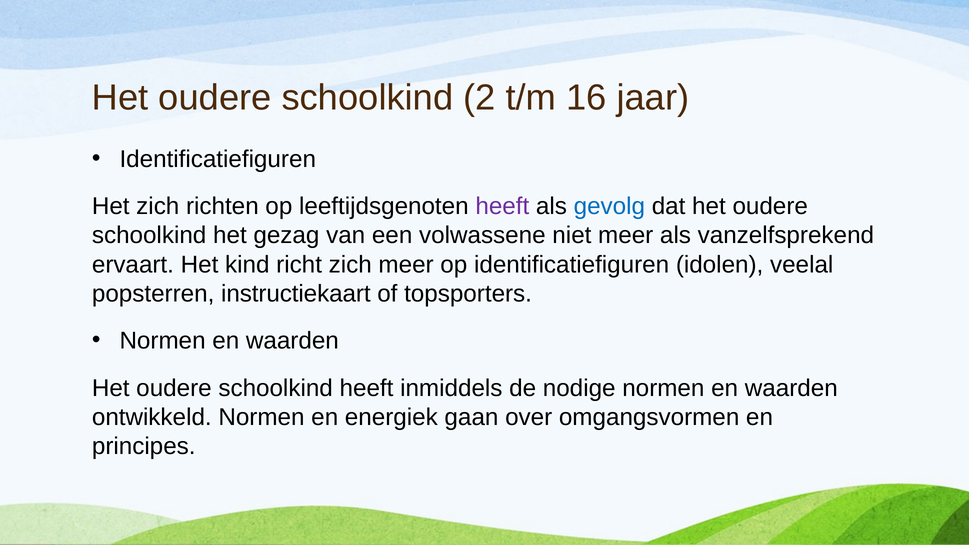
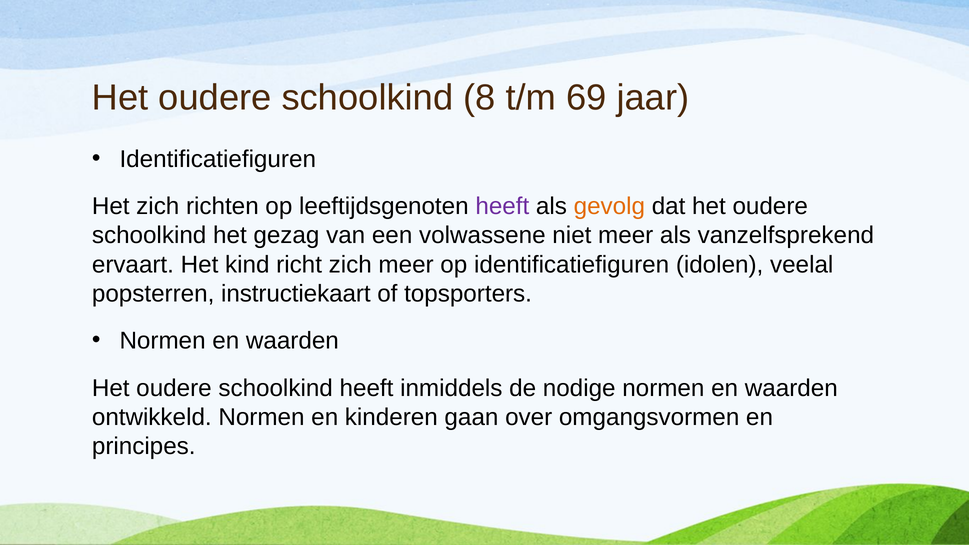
2: 2 -> 8 (479, 98)
16: 16 -> 69 (586, 98)
gevolg colour: blue -> orange (609, 206)
energiek: energiek -> kinderen (391, 417)
